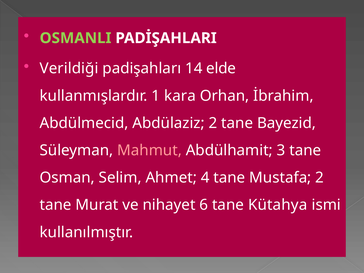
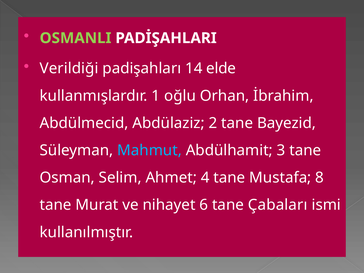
kara: kara -> oğlu (180, 96)
Mahmut colour: pink -> light blue (150, 150)
Mustafa 2: 2 -> 8 (320, 178)
Kütahya: Kütahya -> Çabaları (278, 205)
